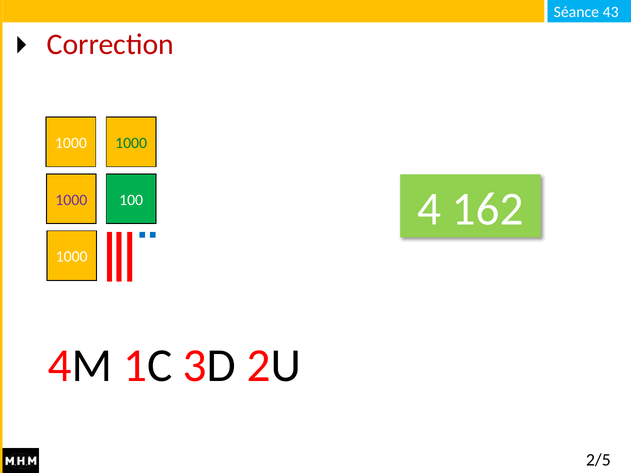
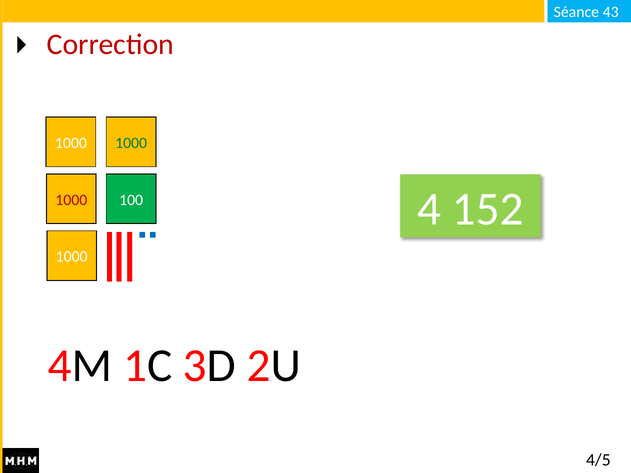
162: 162 -> 152 (488, 209)
1000 colour: purple -> red (71, 200)
2/5: 2/5 -> 4/5 (598, 460)
